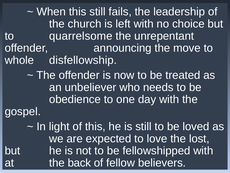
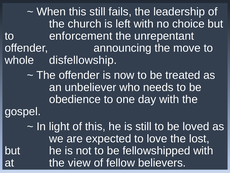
quarrelsome: quarrelsome -> enforcement (81, 36)
back: back -> view (79, 162)
